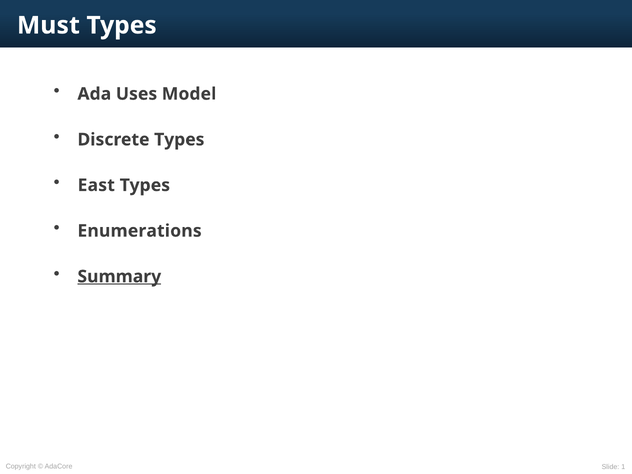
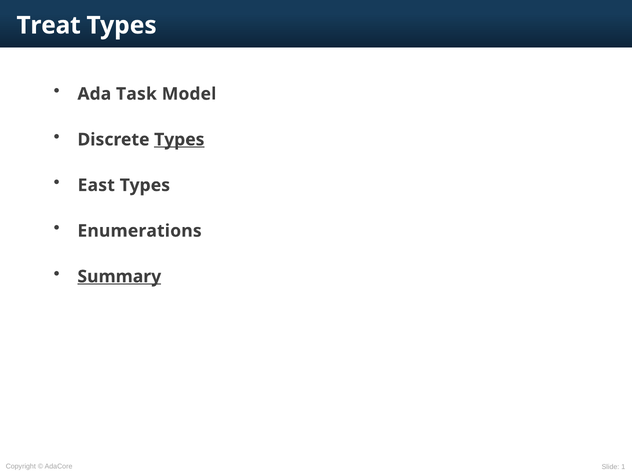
Must: Must -> Treat (49, 25)
Uses: Uses -> Task (136, 94)
Types underline: none -> present (179, 140)
